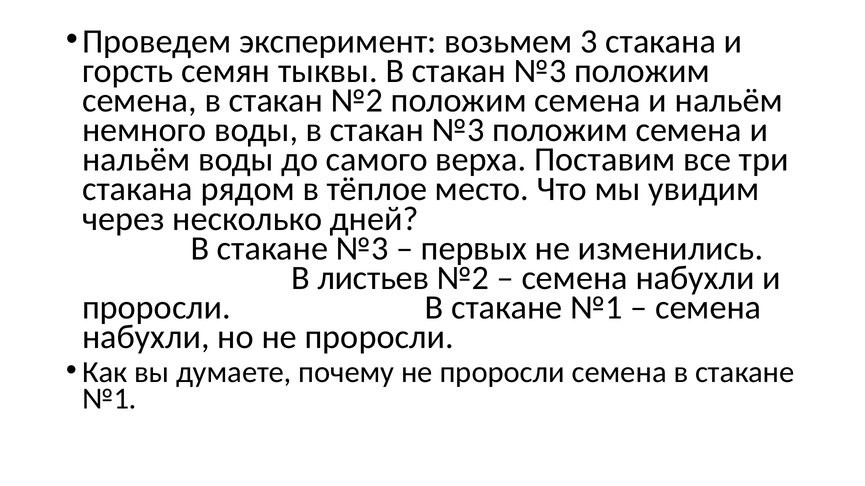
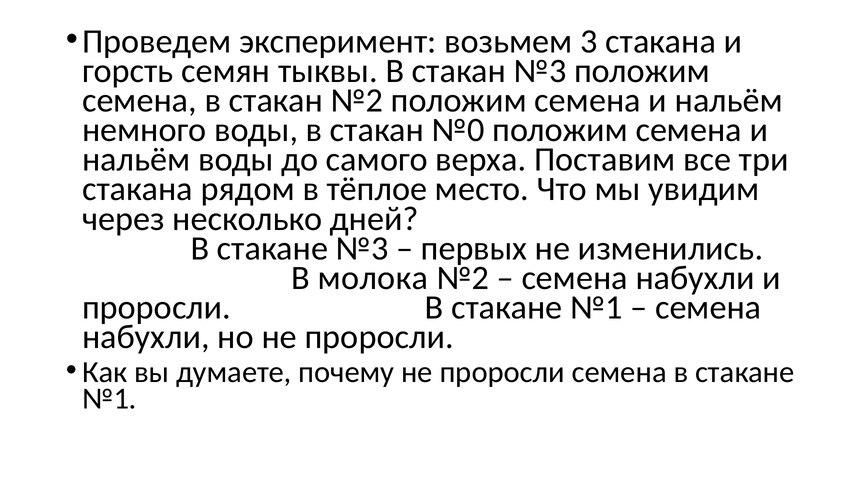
воды в стакан №3: №3 -> №0 (458, 130)
листьев: листьев -> молока (373, 278)
